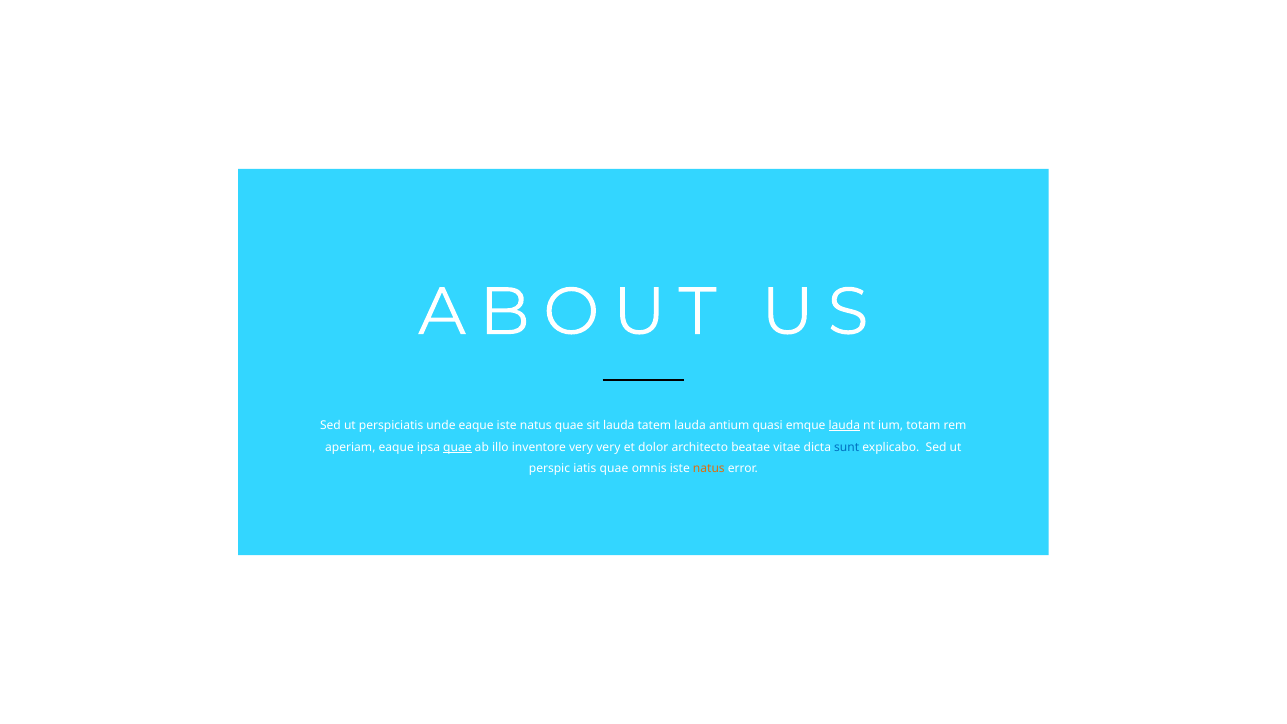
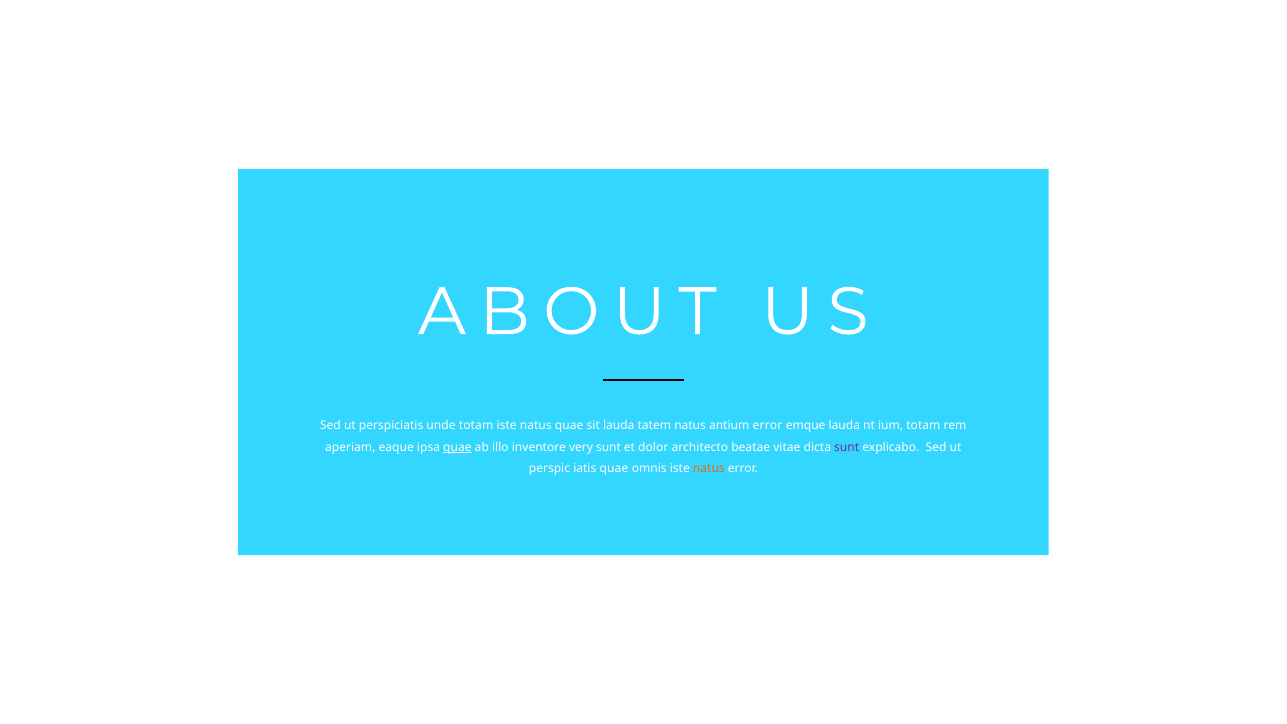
unde eaque: eaque -> totam (476, 426)
tatem lauda: lauda -> natus (690, 426)
antium quasi: quasi -> error (768, 426)
lauda underline: present -> none (844, 426)
very very: very -> sunt (609, 447)
sunt colour: blue -> purple (847, 447)
